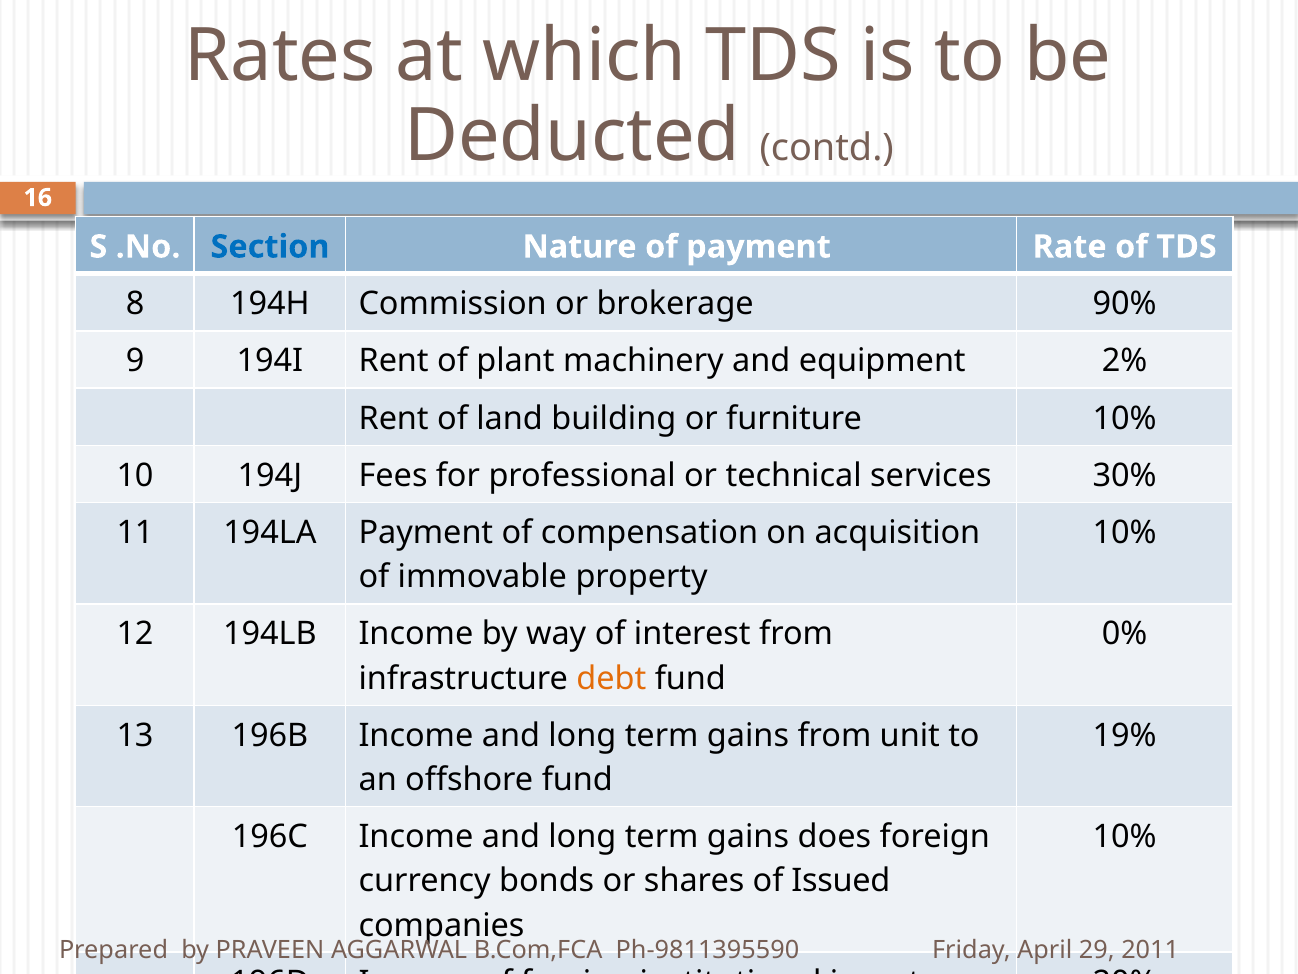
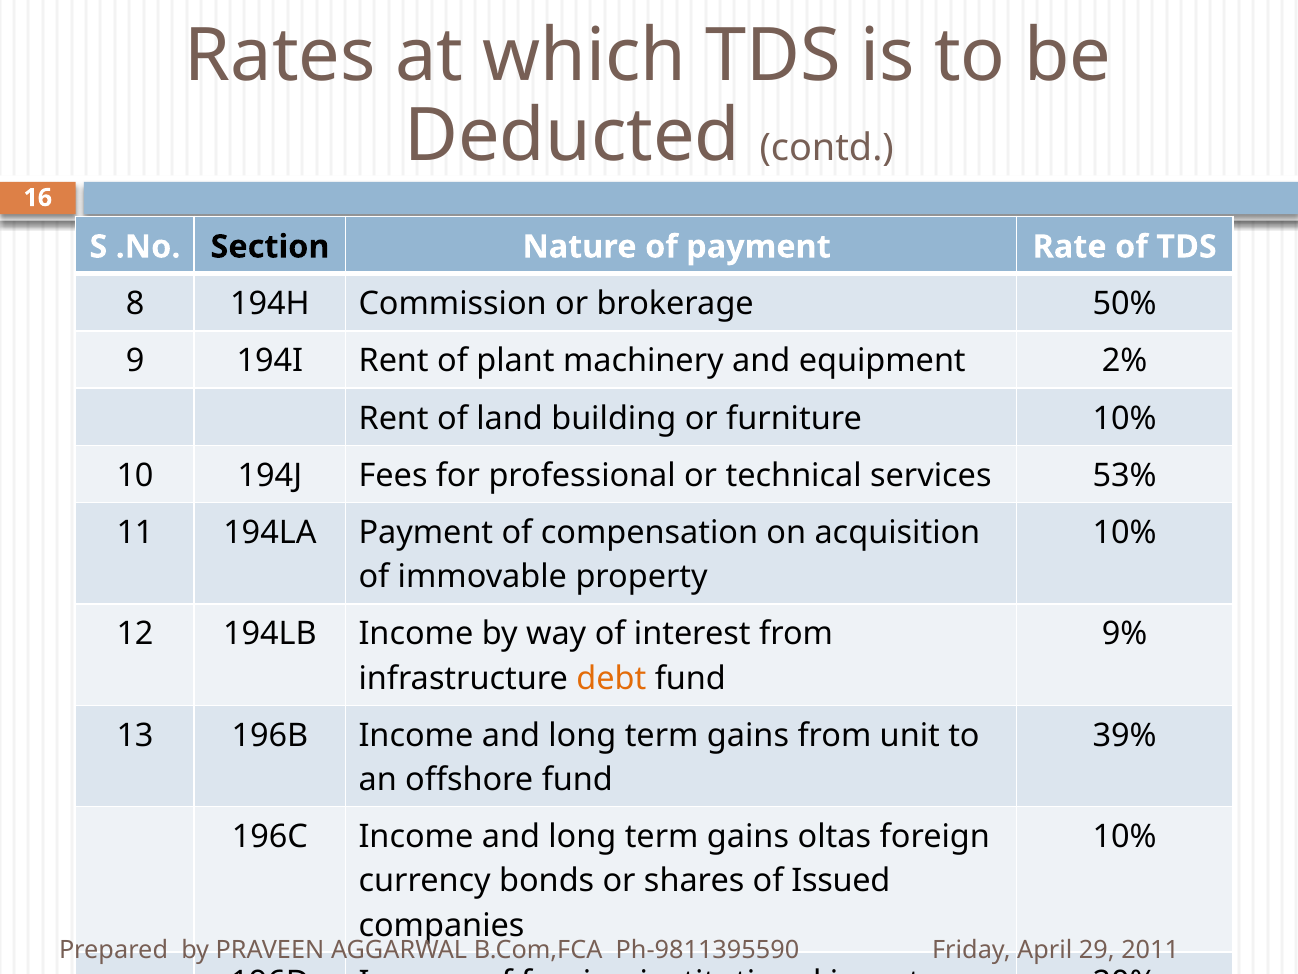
Section colour: blue -> black (270, 247)
90%: 90% -> 50% (1125, 304)
30%: 30% -> 53% (1125, 475)
0%: 0% -> 9% (1125, 634)
19%: 19% -> 39% (1125, 735)
does: does -> oltas (834, 837)
